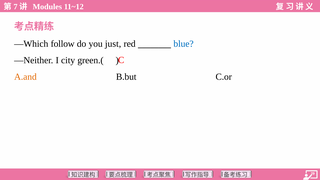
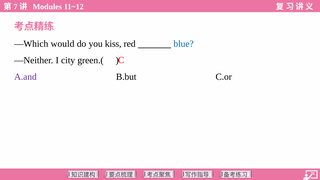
follow: follow -> would (63, 44)
just: just -> kiss (113, 44)
A.and colour: orange -> purple (25, 77)
